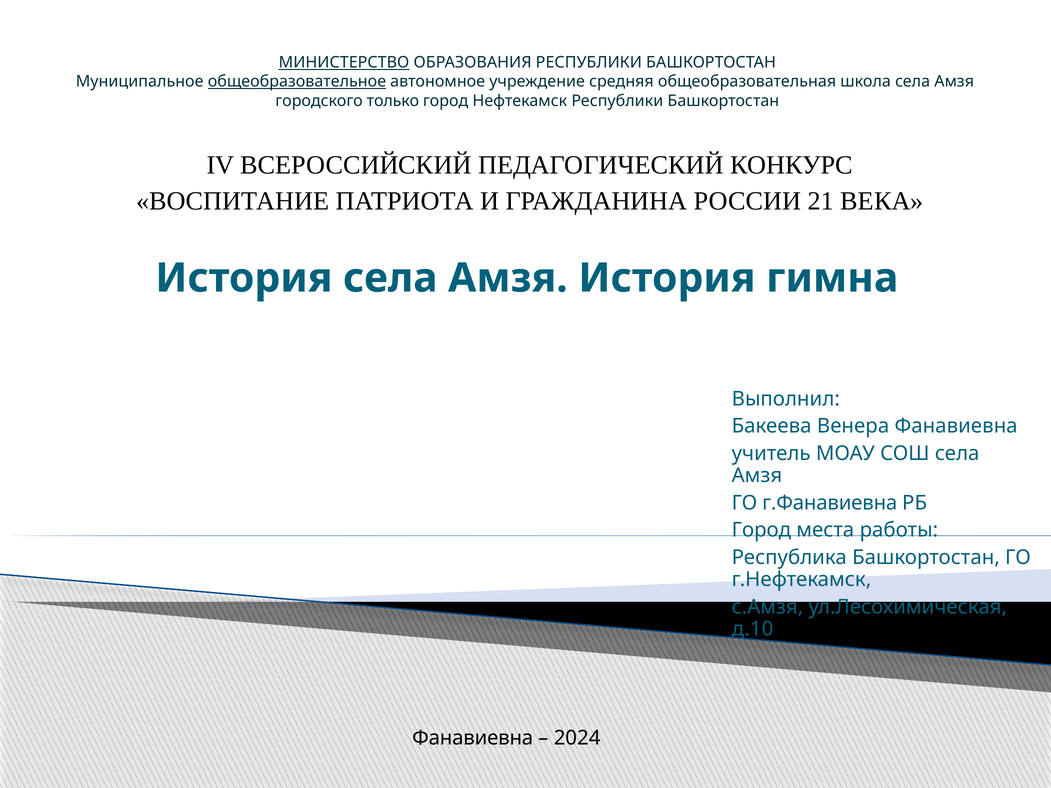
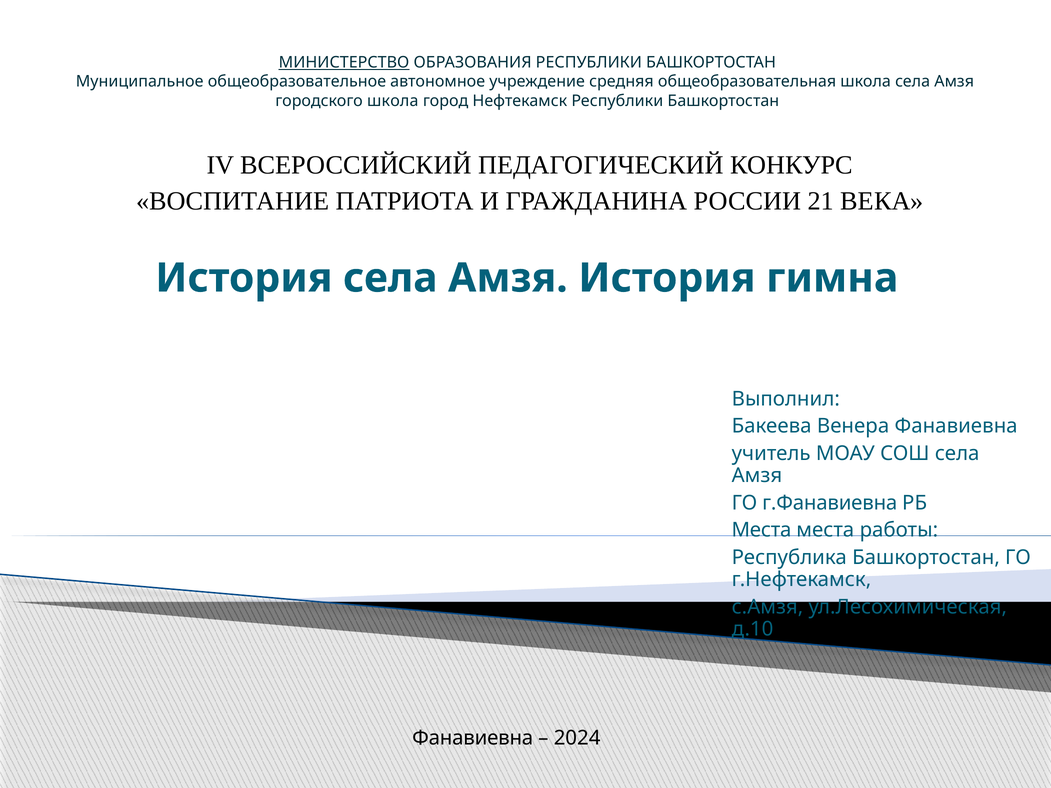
общеобразовательное underline: present -> none (297, 82)
городского только: только -> школа (393, 101)
Город: Город -> Места (761, 530)
